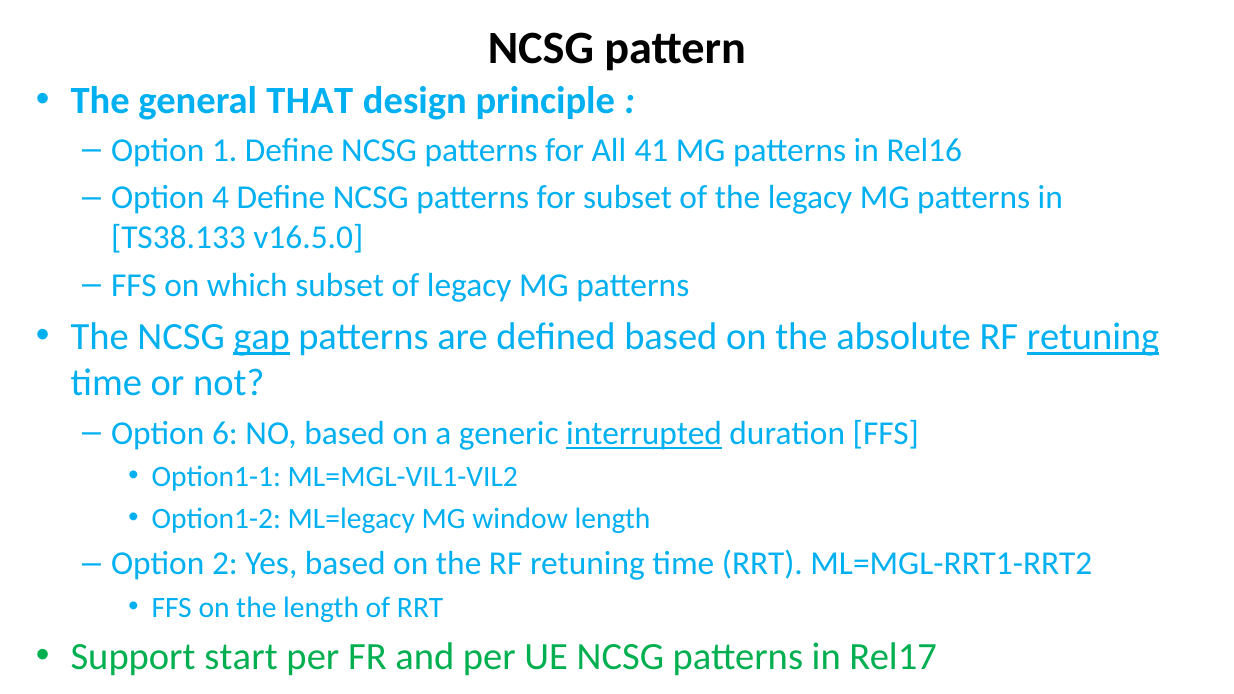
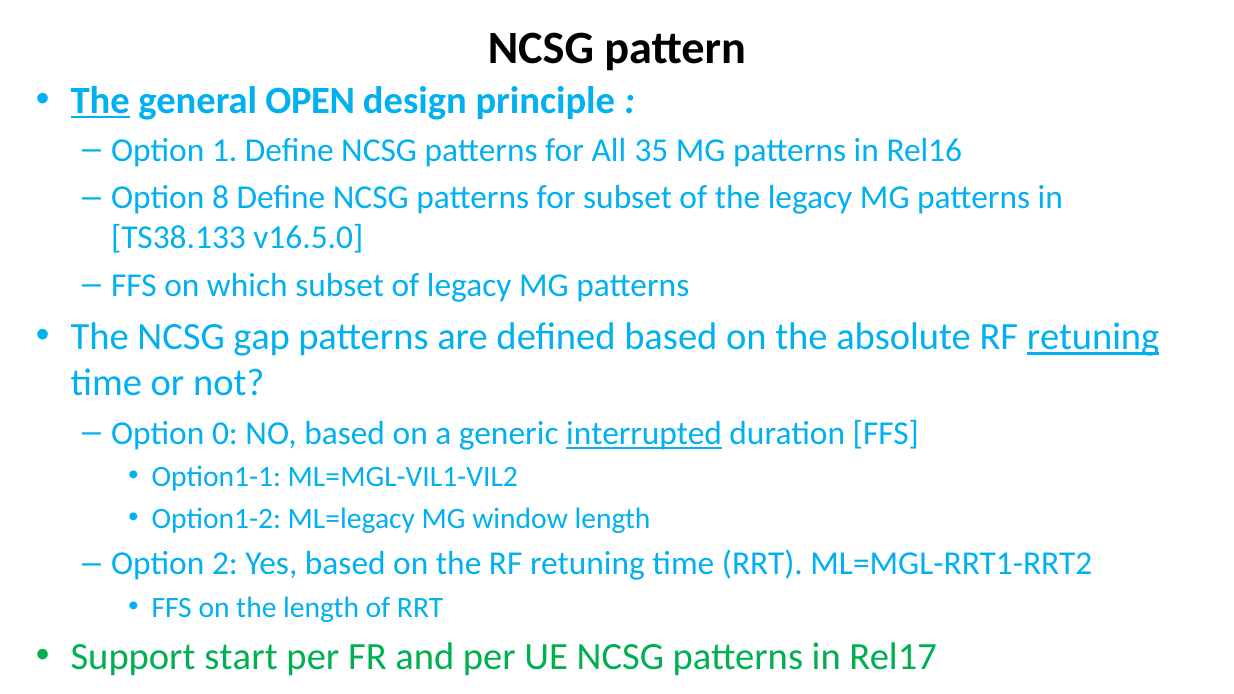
The underline: none -> present (100, 101)
THAT: THAT -> OPEN (310, 101)
41: 41 -> 35 (651, 151)
4: 4 -> 8 (220, 198)
gap underline: present -> none (262, 337)
6: 6 -> 0 (225, 433)
